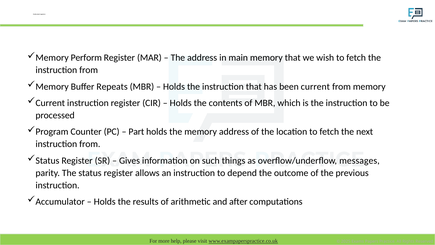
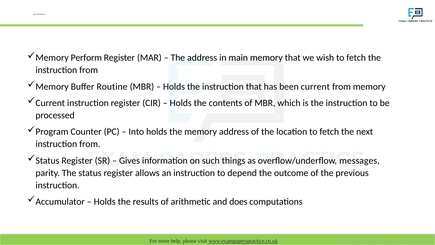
Repeats: Repeats -> Routine (112, 86)
Part: Part -> Into (136, 132)
after: after -> does (238, 201)
